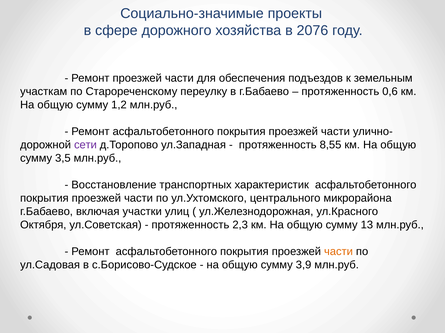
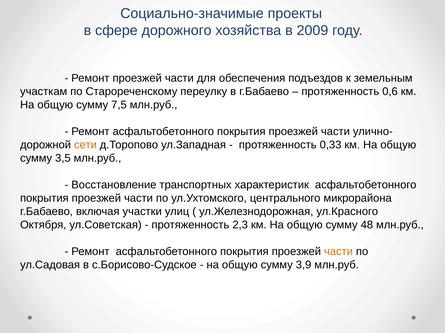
2076: 2076 -> 2009 (312, 31)
1,2: 1,2 -> 7,5 (119, 105)
сети colour: purple -> orange (85, 145)
8,55: 8,55 -> 0,33 (331, 145)
13: 13 -> 48 (367, 225)
